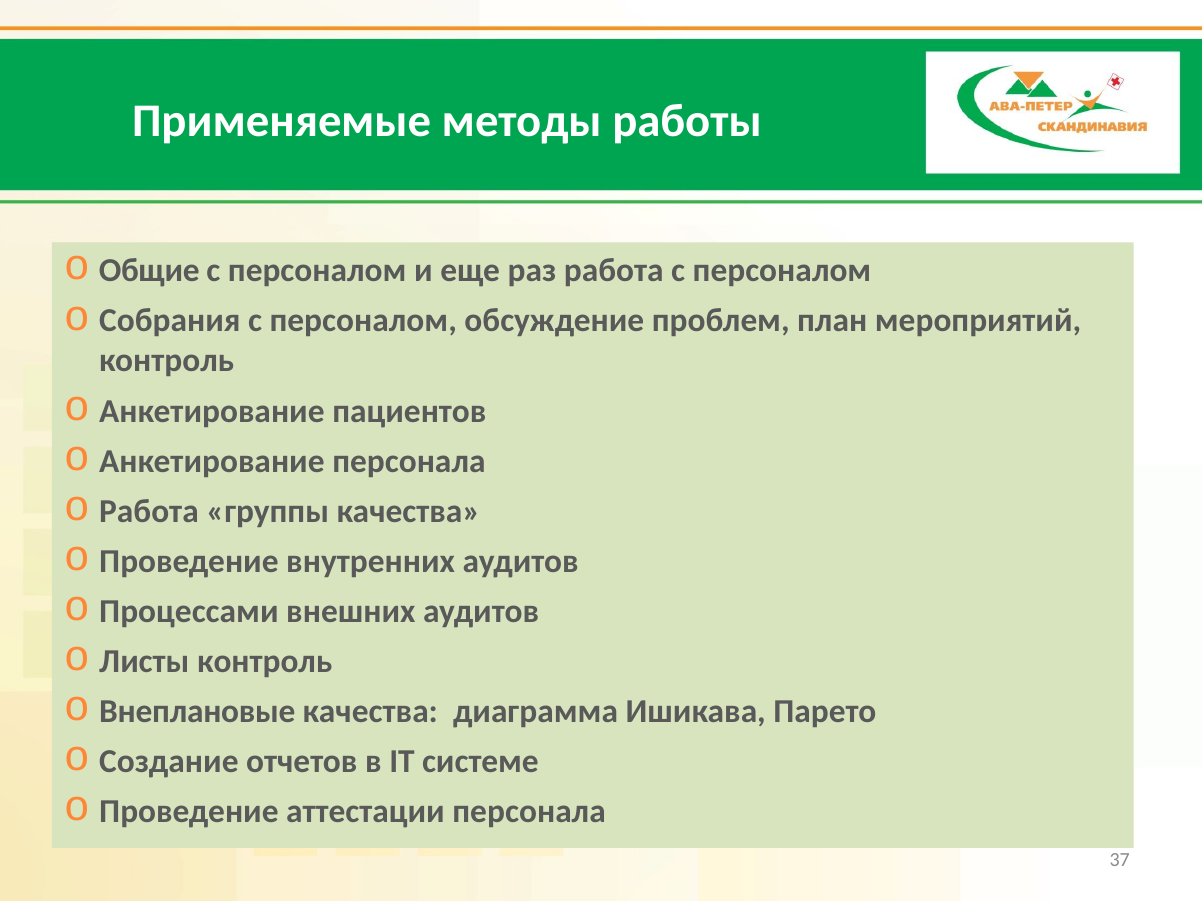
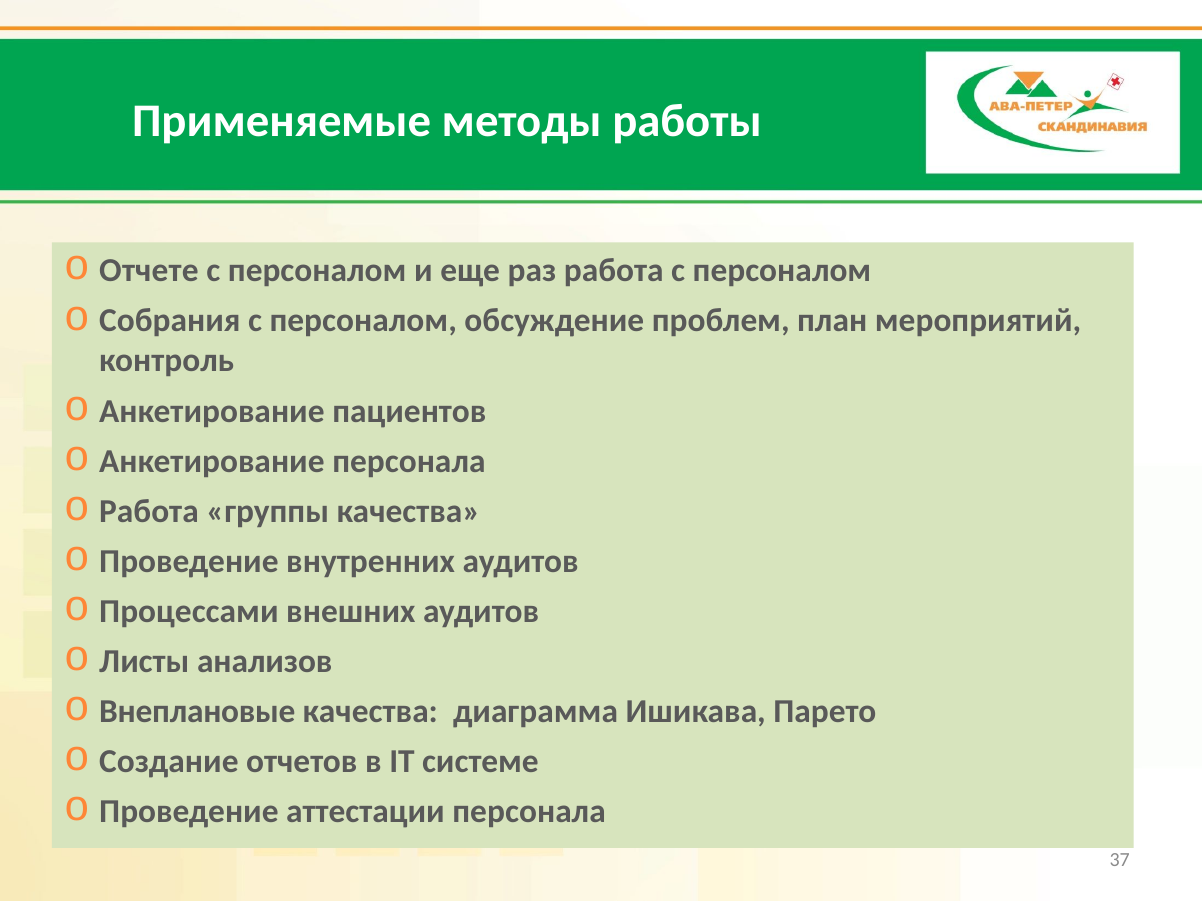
Общие: Общие -> Отчете (149, 271)
Листы контроль: контроль -> анализов (265, 662)
